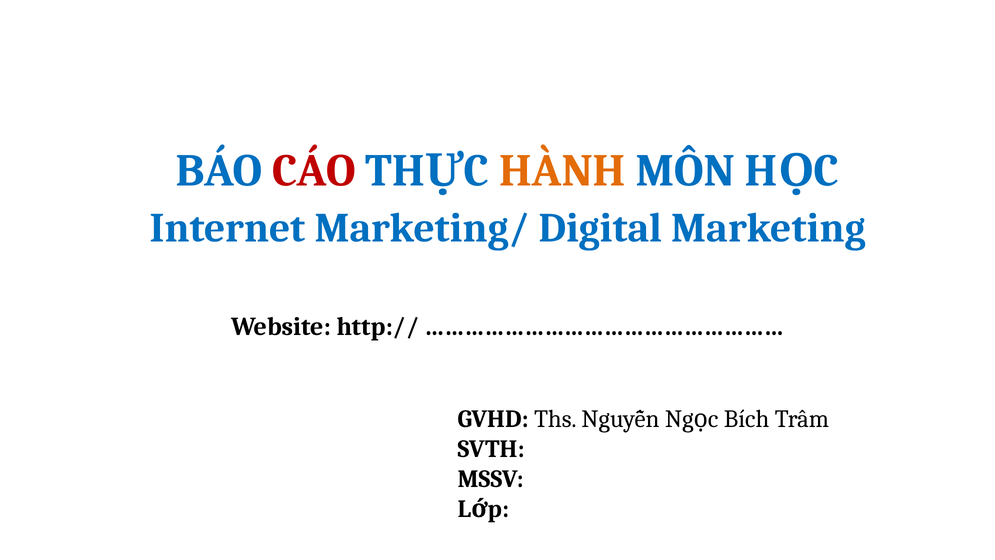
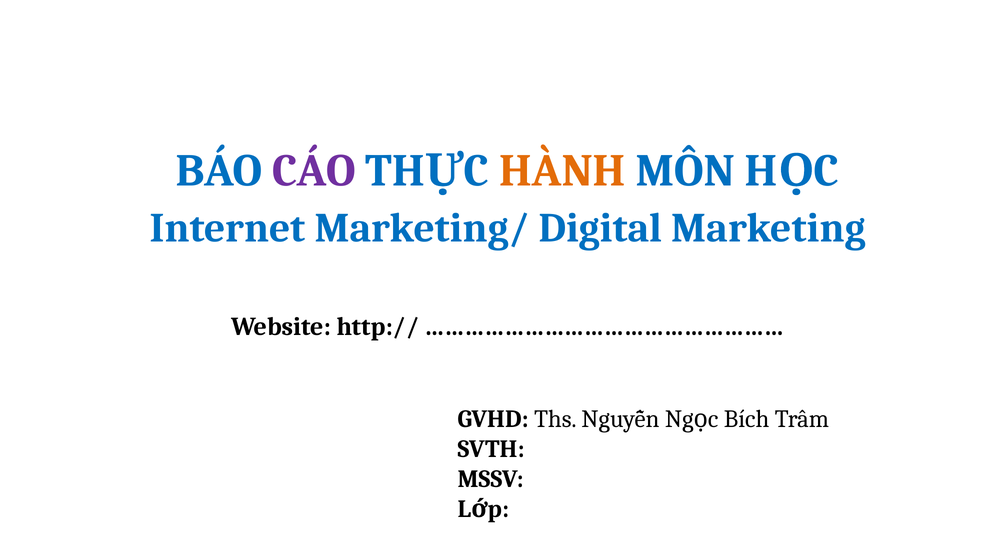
CÁO colour: red -> purple (314, 171)
